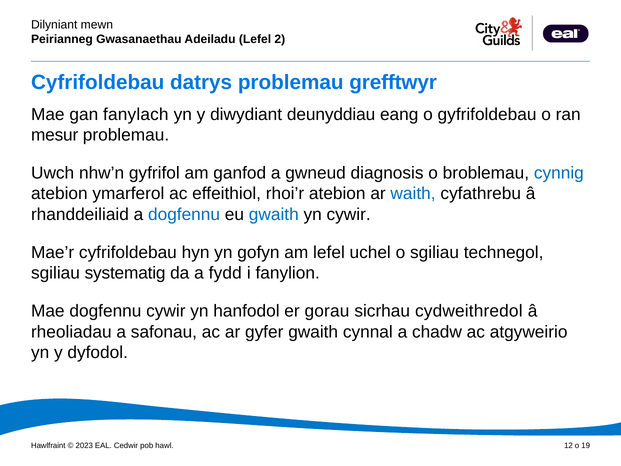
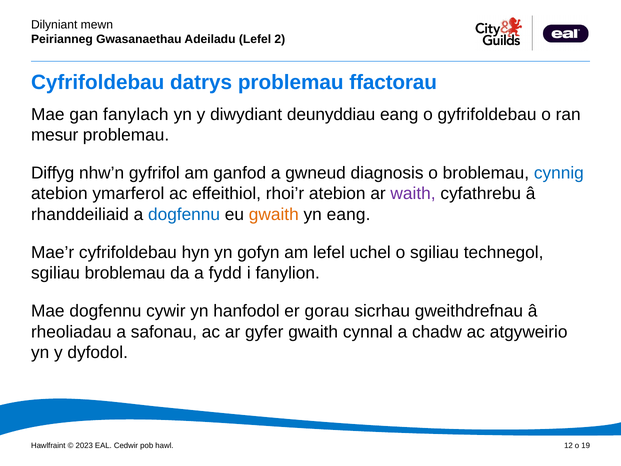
grefftwyr: grefftwyr -> ffactorau (393, 82)
Uwch: Uwch -> Diffyg (53, 173)
waith colour: blue -> purple (413, 194)
gwaith colour: blue -> orange (274, 214)
yn cywir: cywir -> eang (349, 214)
sgiliau systematig: systematig -> broblemau (125, 273)
cydweithredol: cydweithredol -> gweithdrefnau (469, 311)
